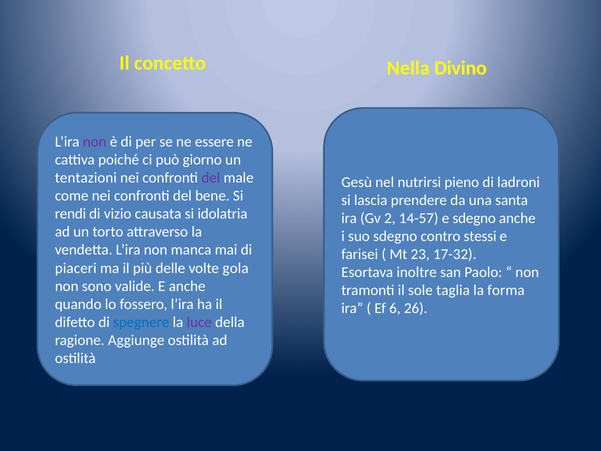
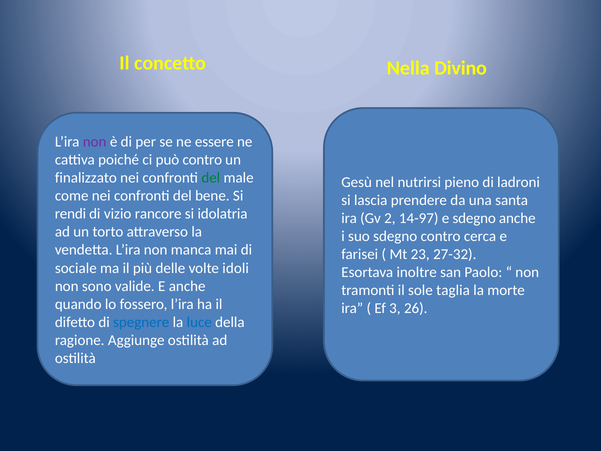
può giorno: giorno -> contro (202, 160)
tentazioni: tentazioni -> finalizzato (86, 178)
del colour: purple -> green (211, 178)
causata: causata -> rancore (158, 214)
14-57: 14-57 -> 14-97 (419, 218)
stessi: stessi -> cerca (480, 236)
17-32: 17-32 -> 27-32 (455, 254)
piaceri: piaceri -> sociale (76, 268)
gola: gola -> idoli (236, 268)
forma: forma -> morte (506, 290)
6: 6 -> 3 (395, 308)
luce colour: purple -> blue (199, 322)
